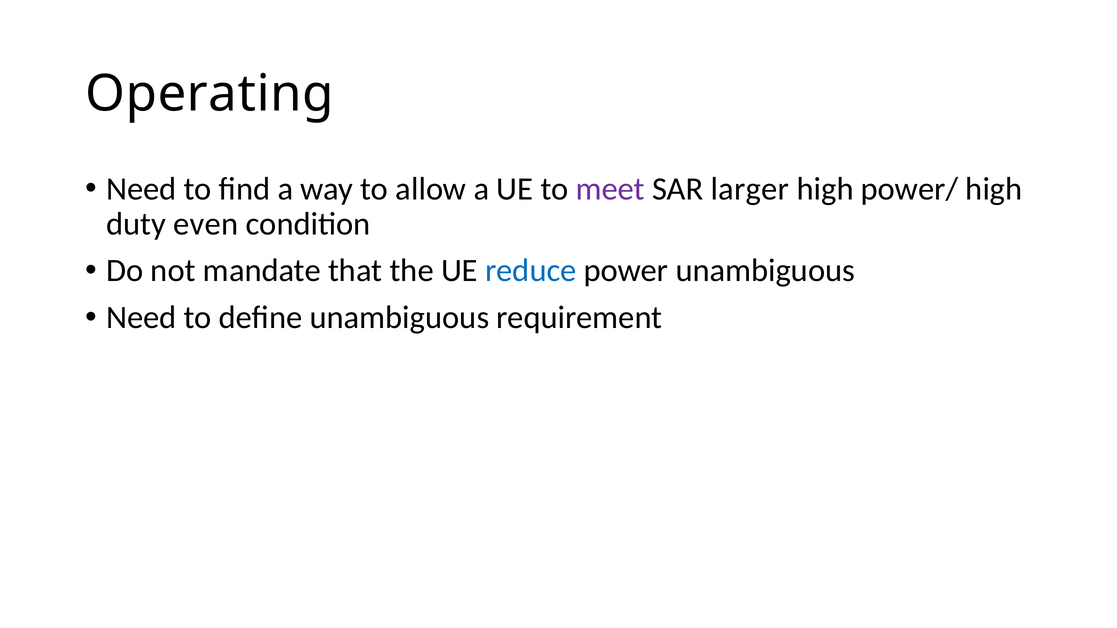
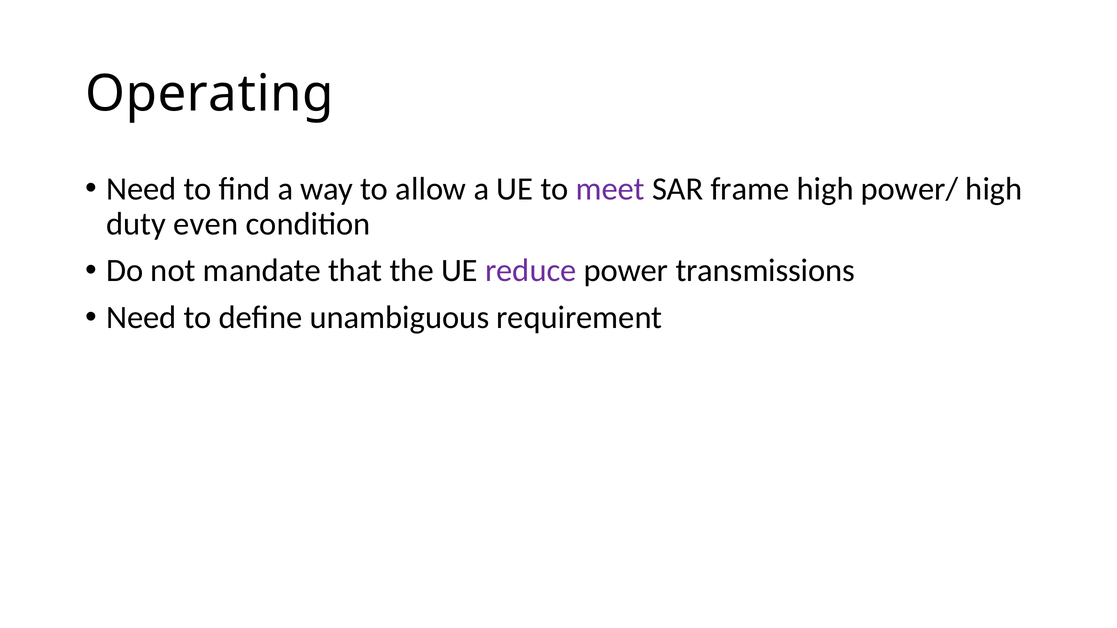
larger: larger -> frame (750, 189)
reduce colour: blue -> purple (531, 271)
power unambiguous: unambiguous -> transmissions (765, 271)
